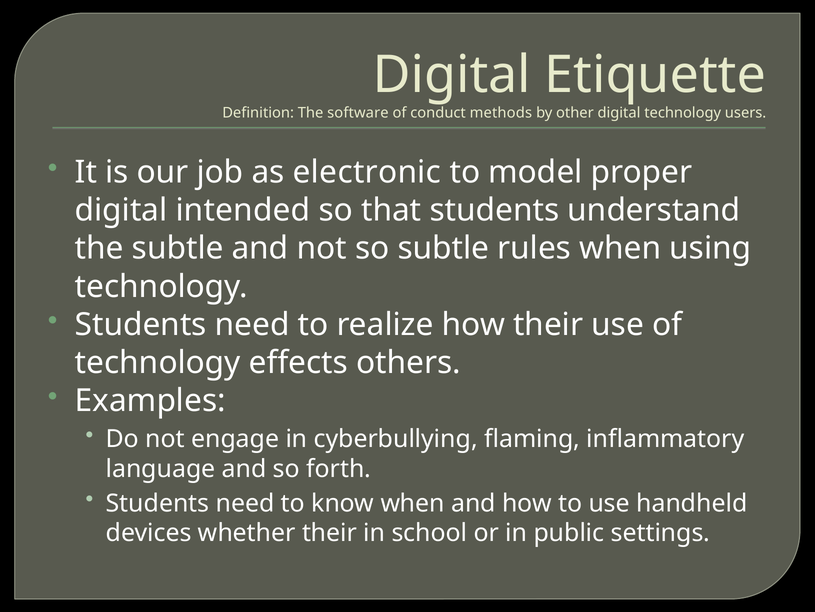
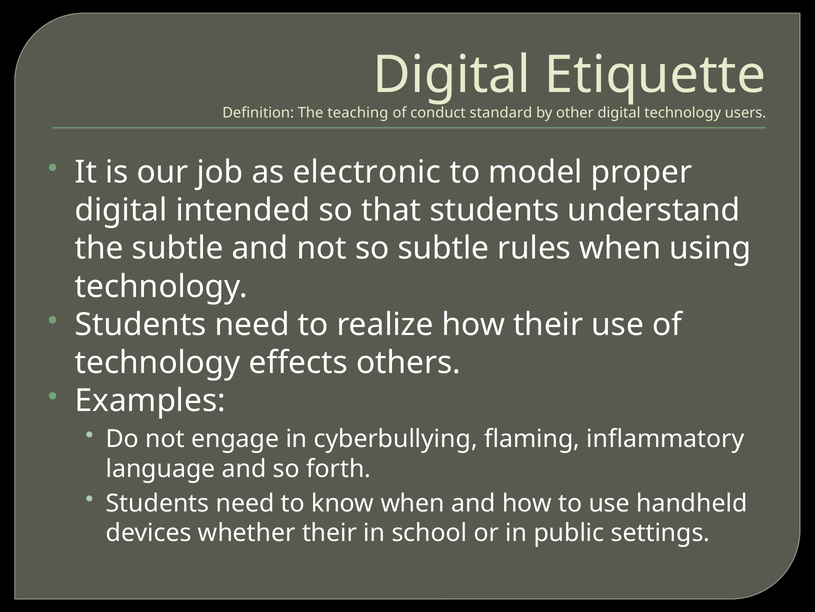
software: software -> teaching (358, 113)
methods: methods -> standard (501, 113)
